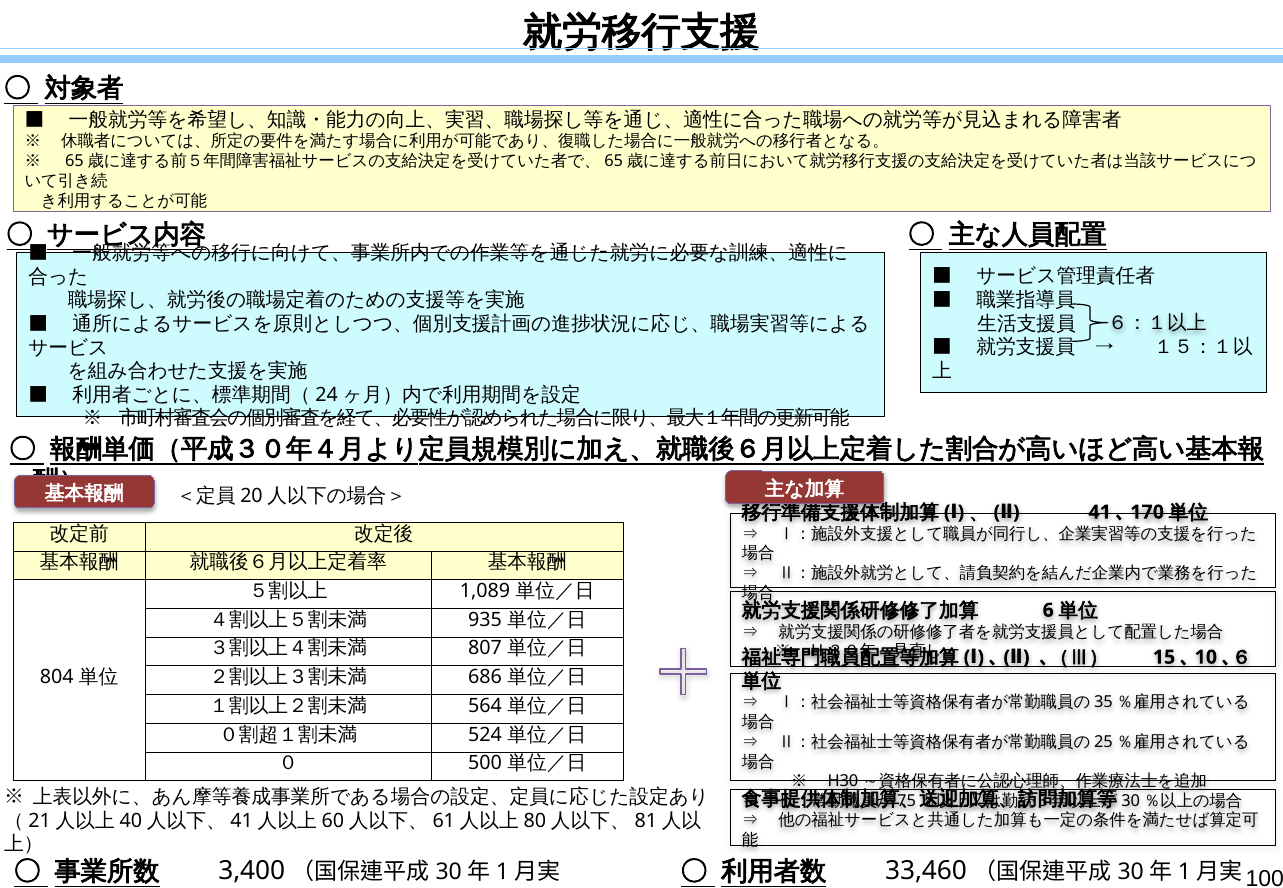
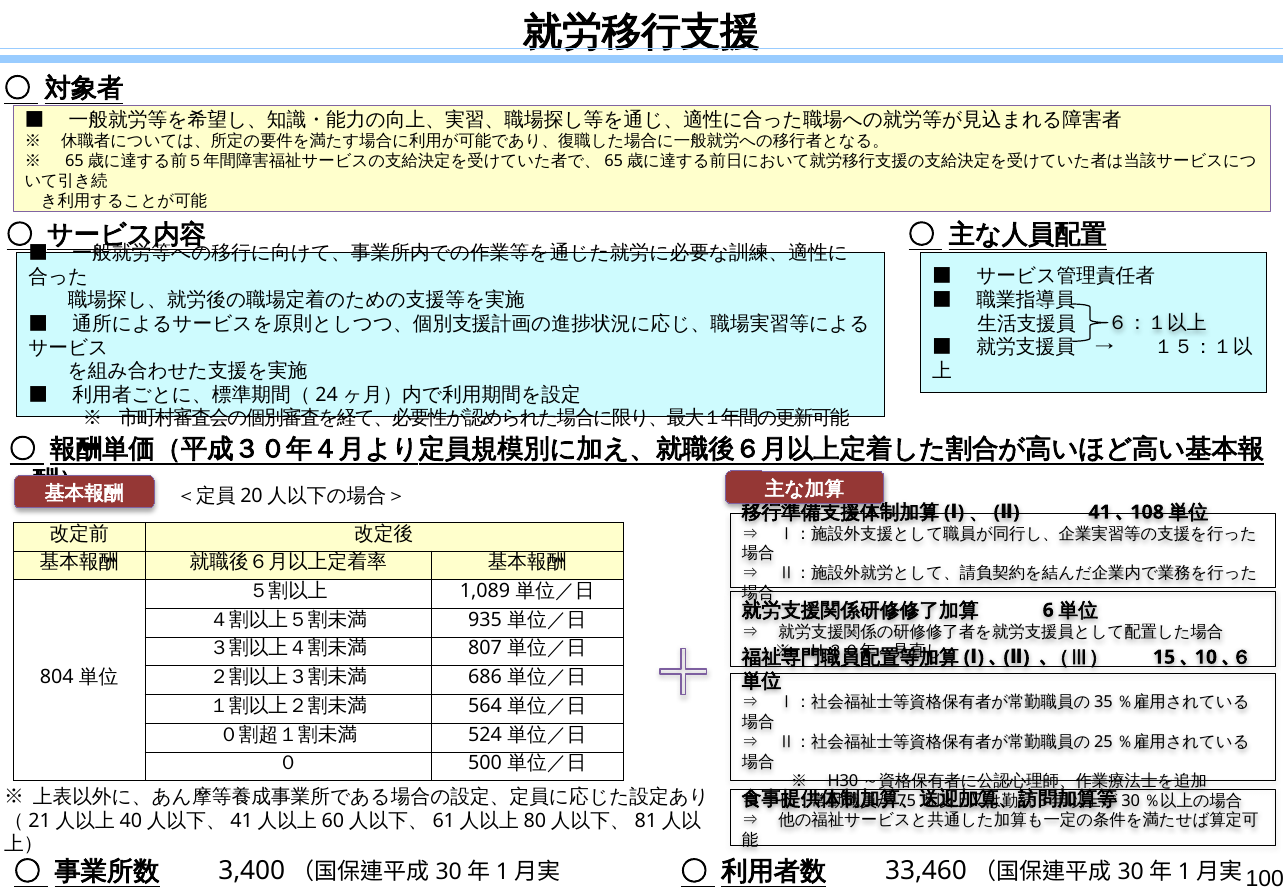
170: 170 -> 108 (1147, 512)
